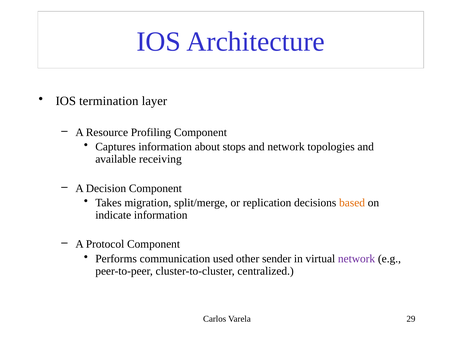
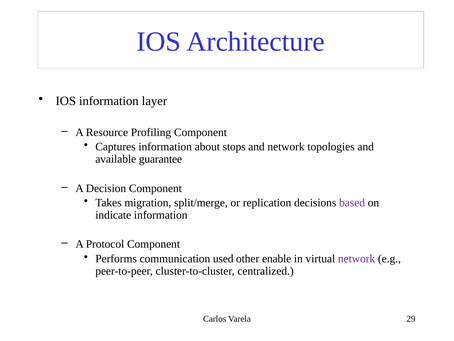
IOS termination: termination -> information (109, 101)
receiving: receiving -> guarantee (160, 159)
based colour: orange -> purple (352, 203)
sender: sender -> enable (277, 258)
